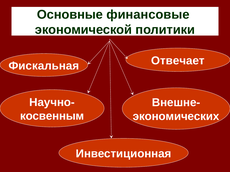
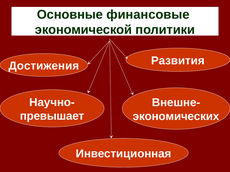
Отвечает: Отвечает -> Развития (178, 61)
Фискальная: Фискальная -> Достижения (44, 66)
косвенным: косвенным -> превышает (52, 116)
